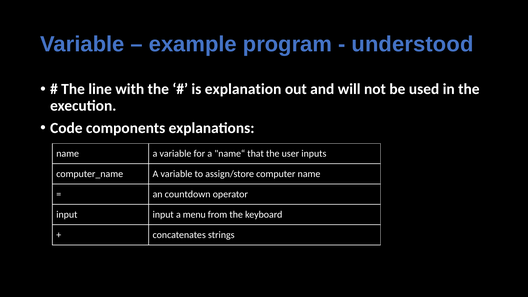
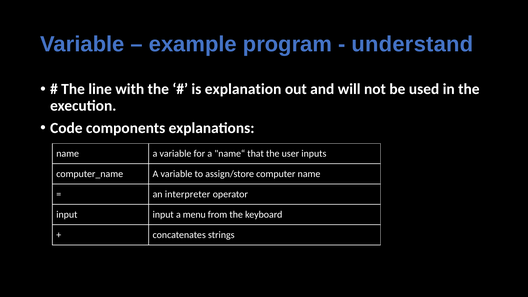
understood: understood -> understand (412, 44)
countdown: countdown -> interpreter (188, 194)
